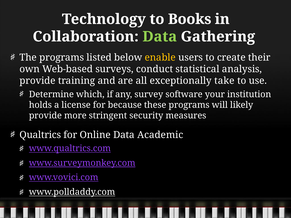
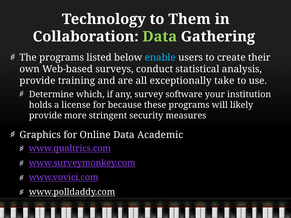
Books: Books -> Them (190, 19)
enable colour: yellow -> light blue (160, 58)
Qualtrics: Qualtrics -> Graphics (40, 135)
